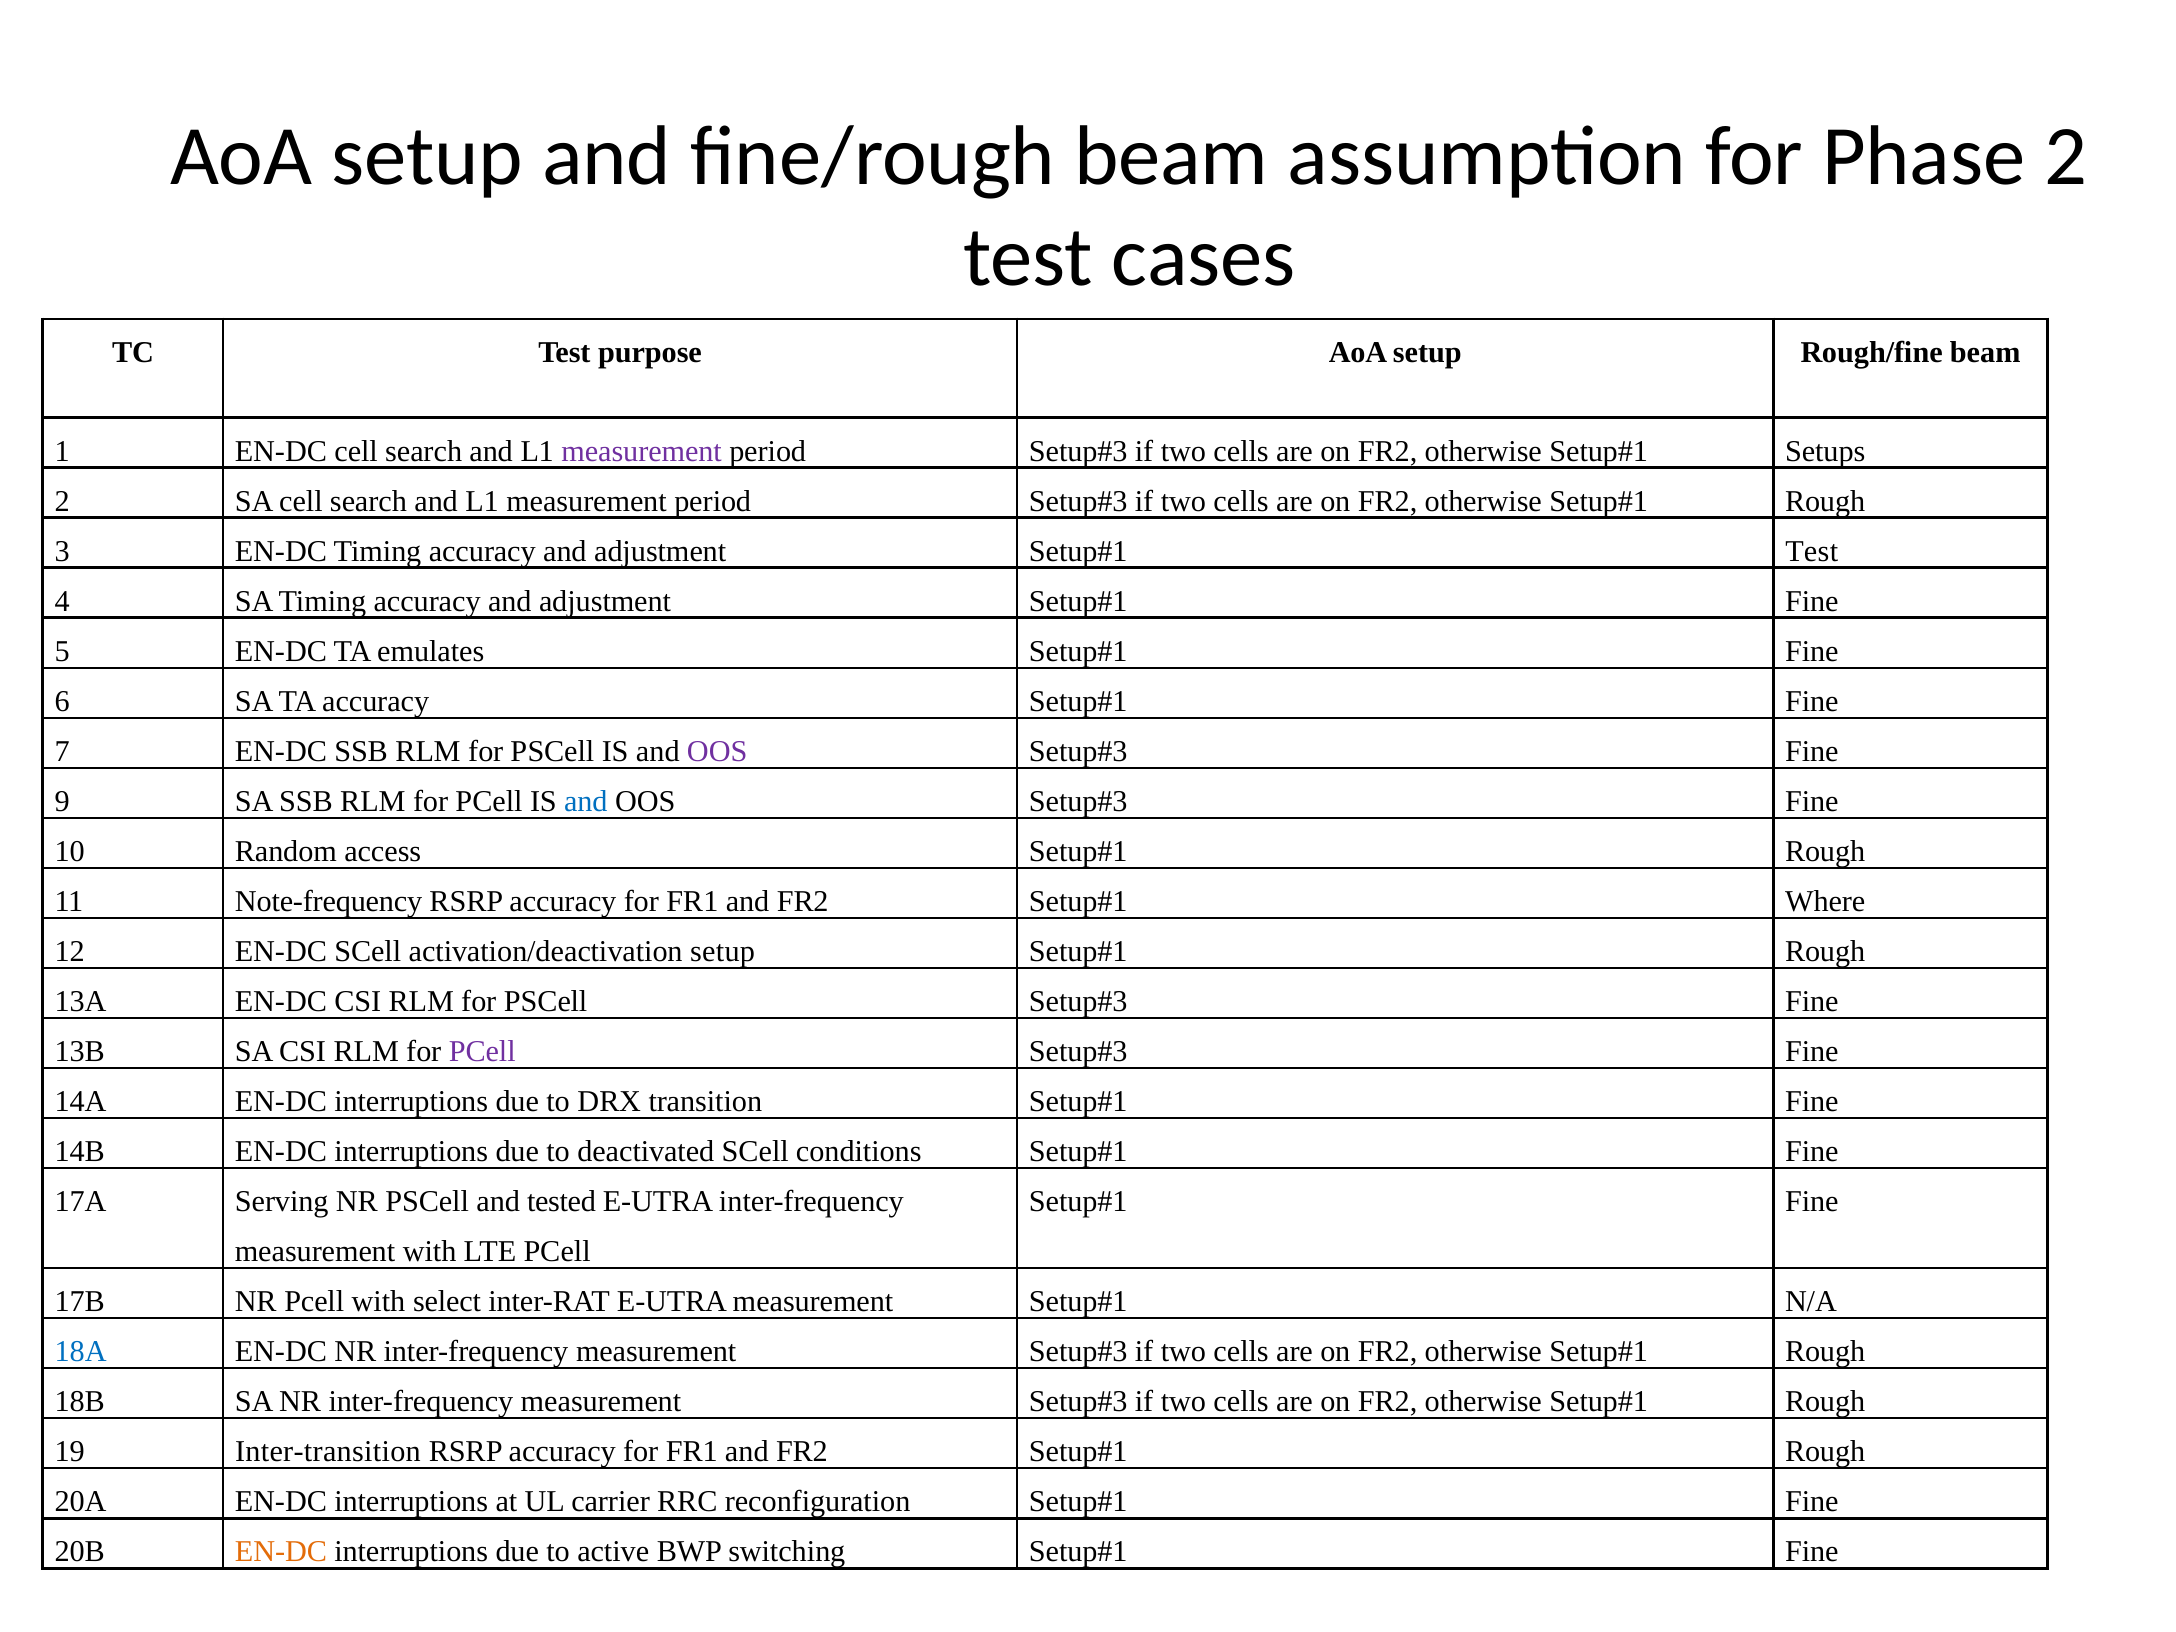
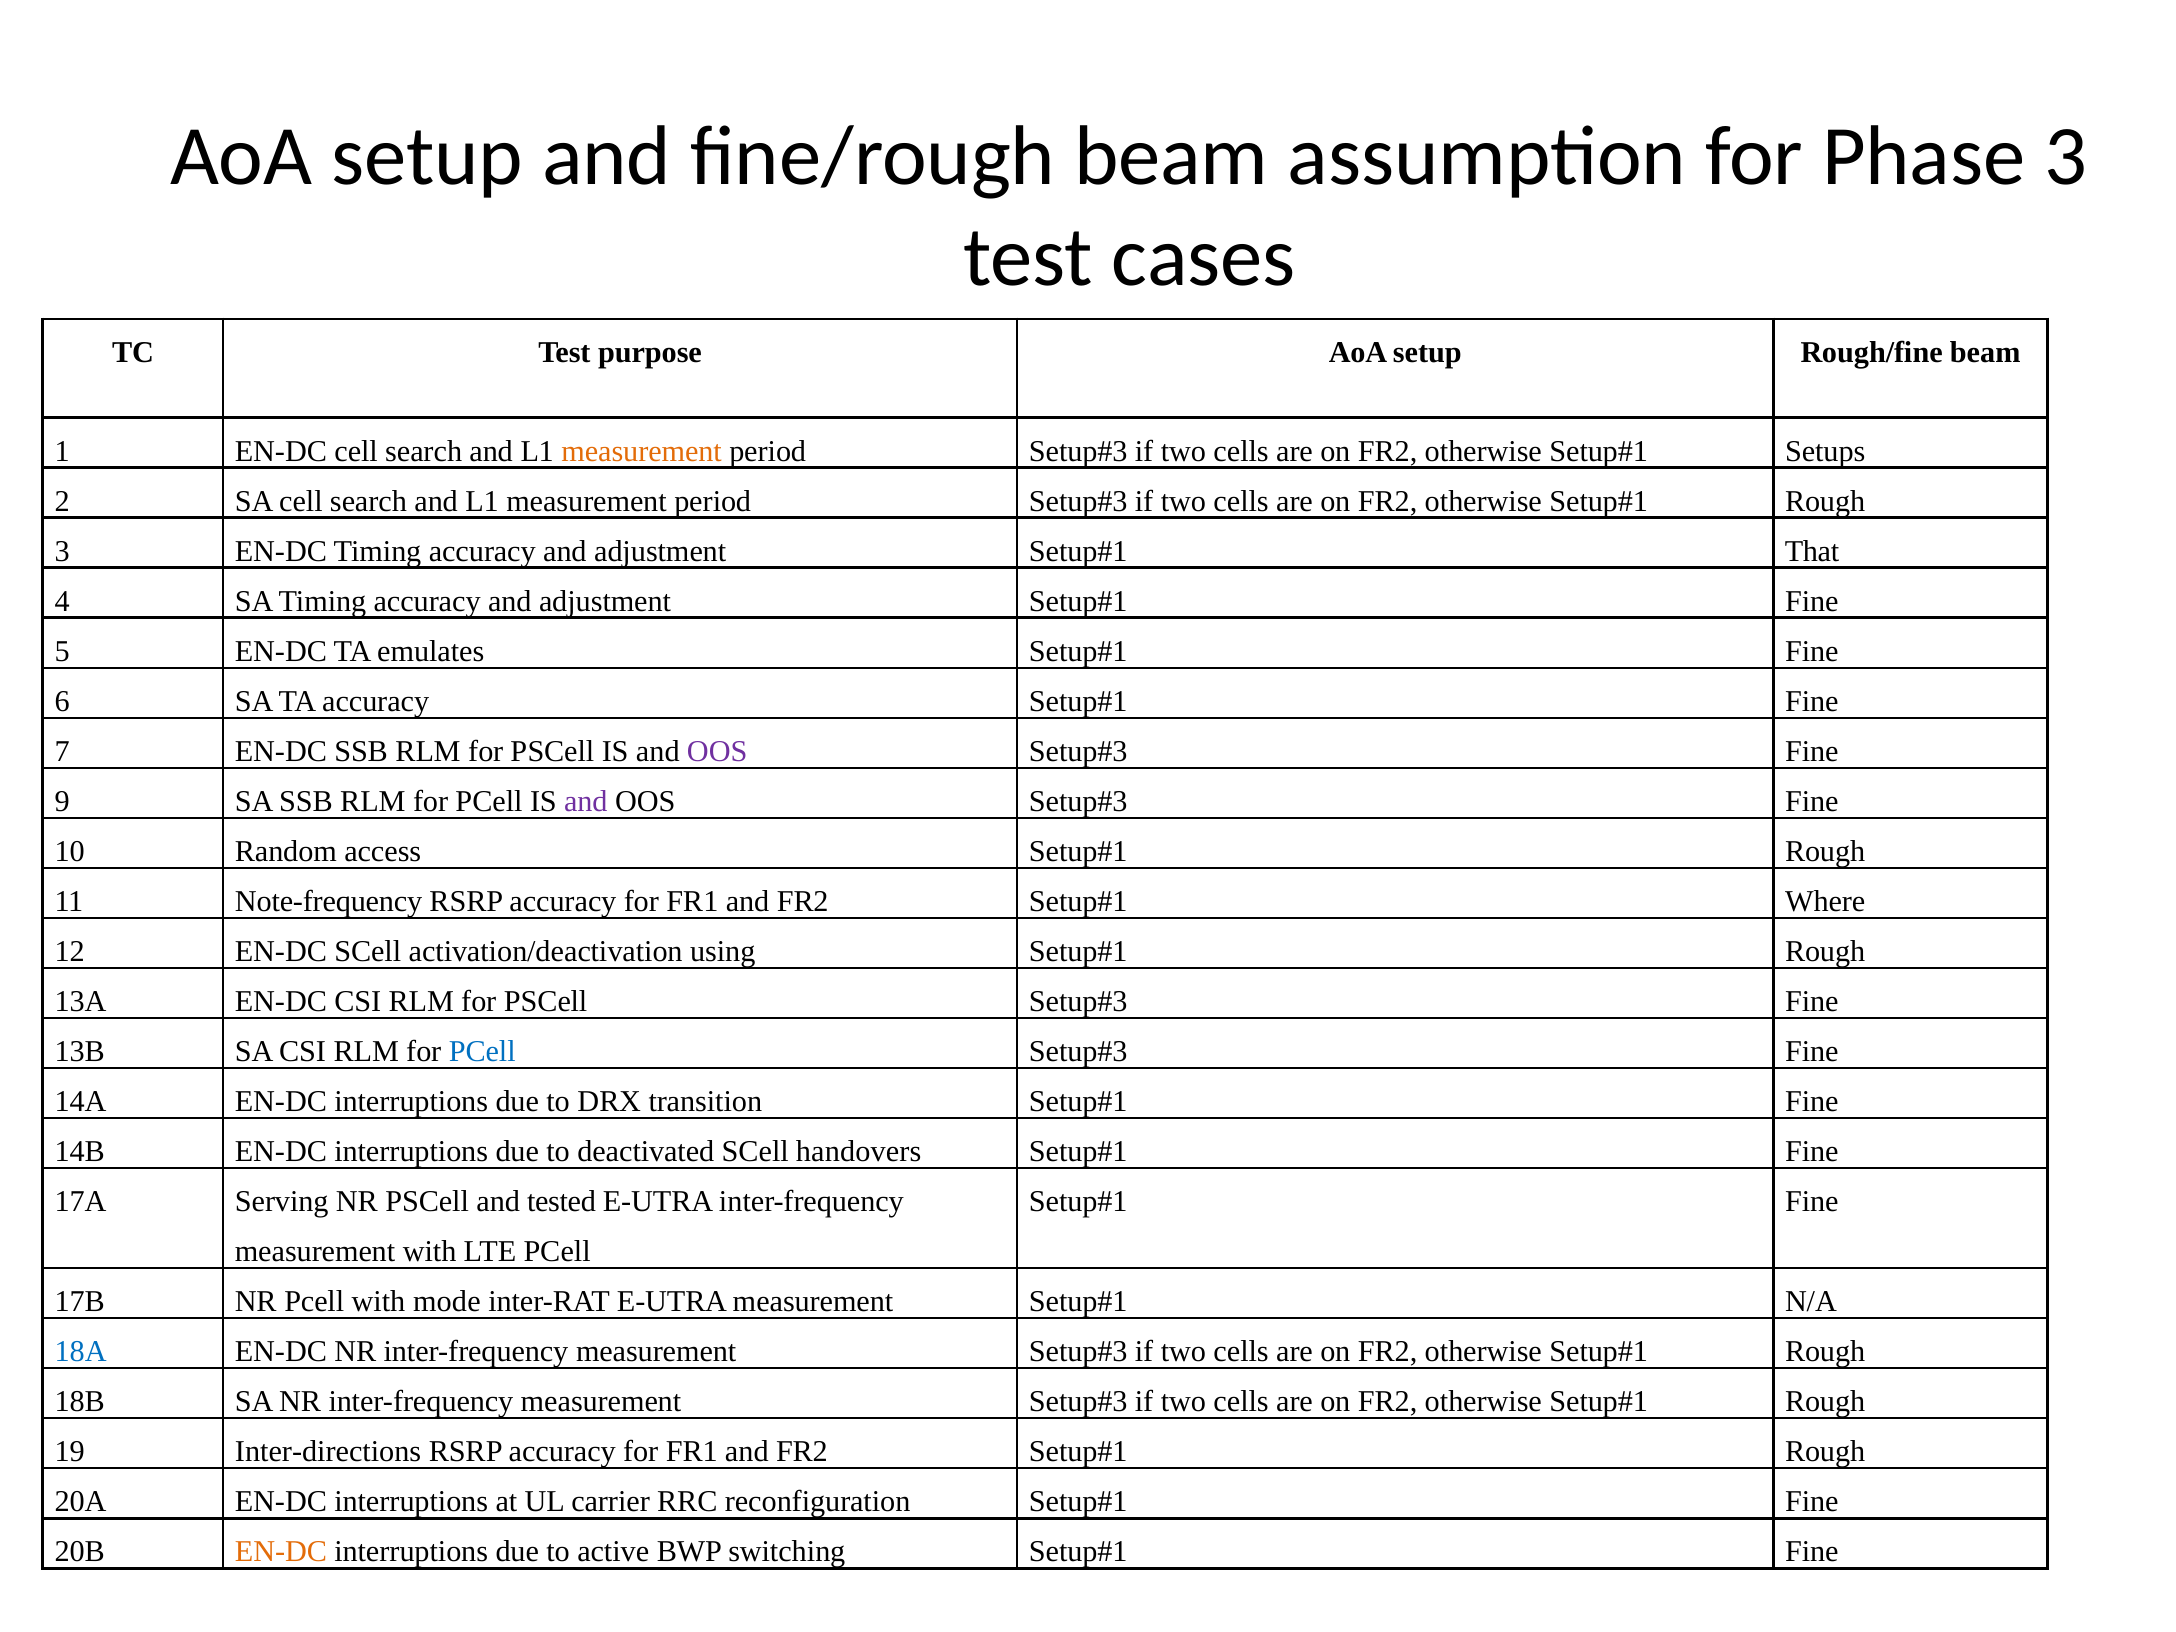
Phase 2: 2 -> 3 (2066, 156)
measurement colour: purple -> orange (642, 451)
Test: Test -> That (1812, 551)
and colour: blue -> purple (586, 801)
activation/deactivation setup: setup -> using (723, 951)
PCell colour: purple -> blue (482, 1051)
conditions: conditions -> handovers (859, 1152)
select: select -> mode (447, 1302)
Inter-transition: Inter-transition -> Inter-directions (328, 1452)
